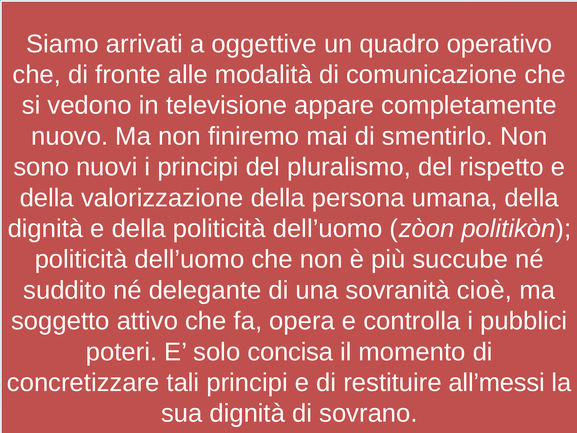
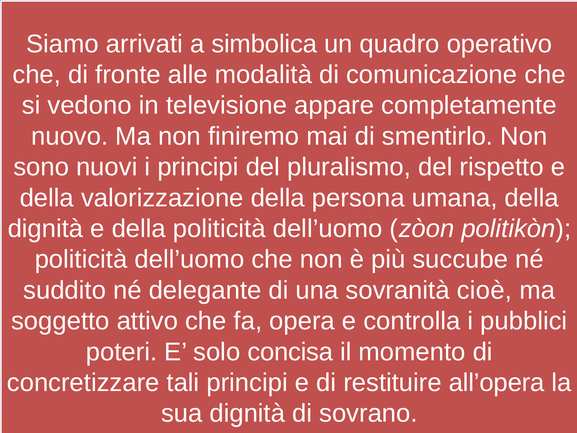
oggettive: oggettive -> simbolica (264, 44)
all’messi: all’messi -> all’opera (497, 382)
